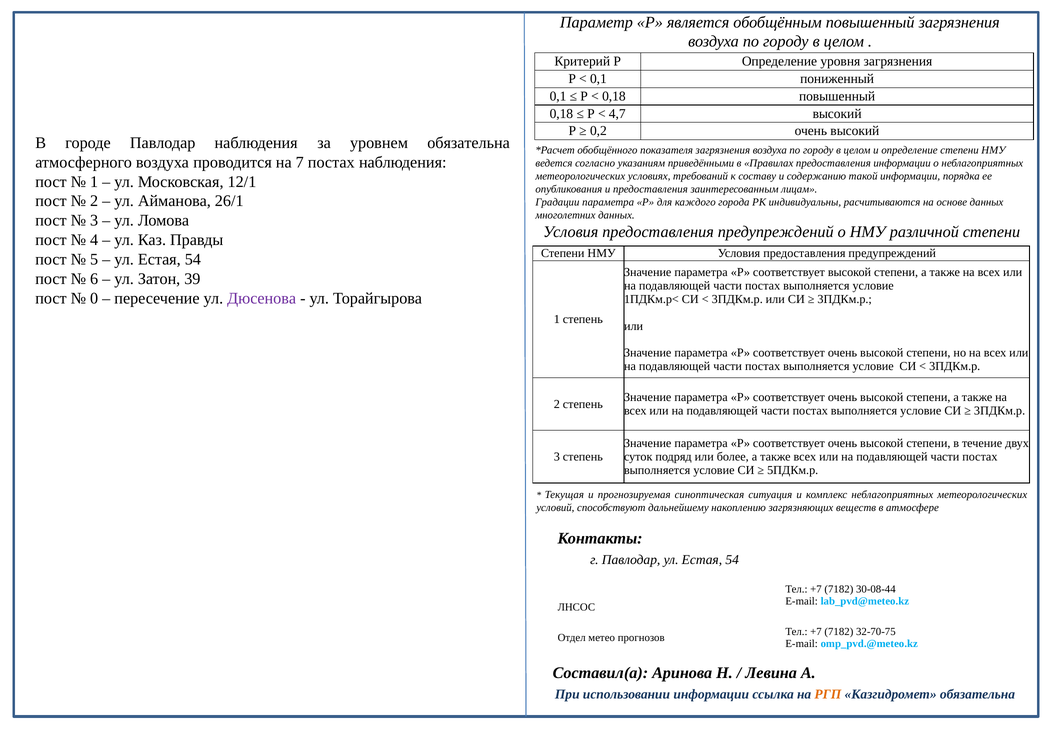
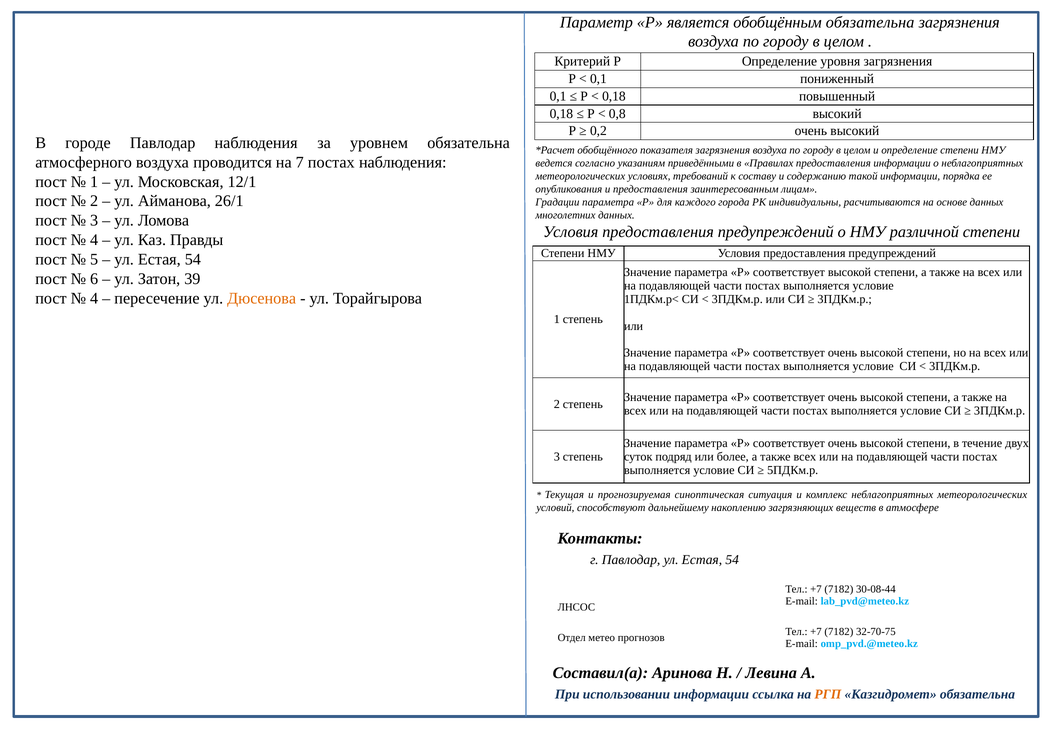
обобщённым повышенный: повышенный -> обязательна (870, 22)
4,7: 4,7 -> 0,8 (617, 113)
0: 0 -> 4 (94, 298)
Дюсенова colour: purple -> orange (262, 298)
